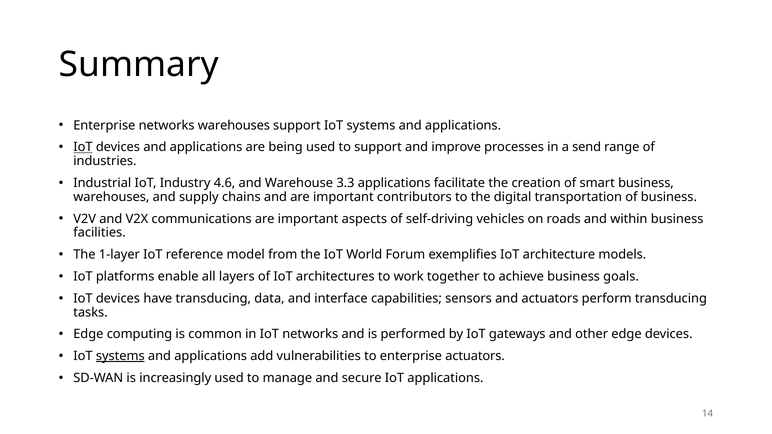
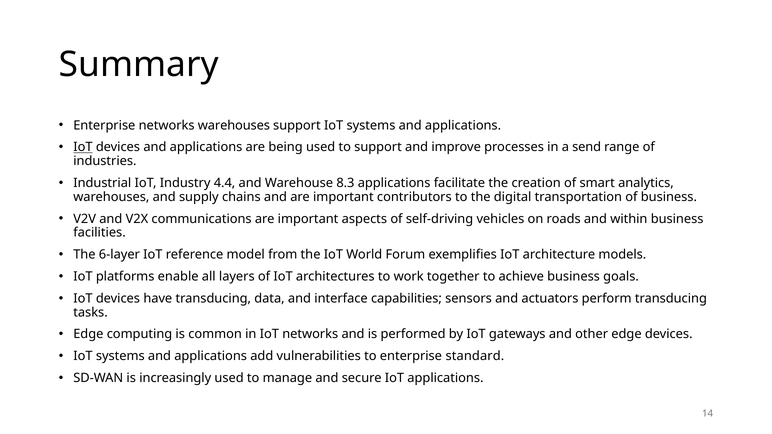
4.6: 4.6 -> 4.4 (225, 183)
3.3: 3.3 -> 8.3 (345, 183)
smart business: business -> analytics (646, 183)
1-layer: 1-layer -> 6-layer (119, 255)
systems underline: present -> none (120, 356)
enterprise actuators: actuators -> standard (475, 356)
